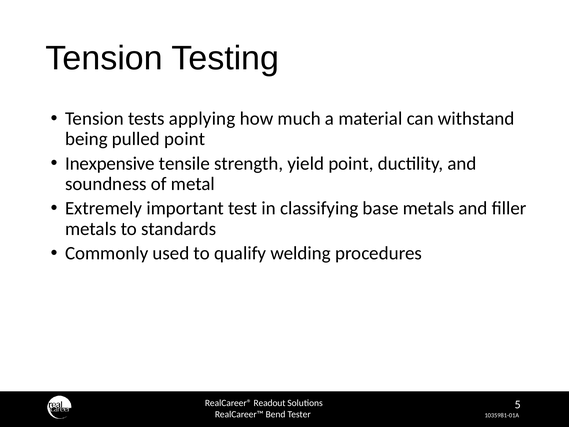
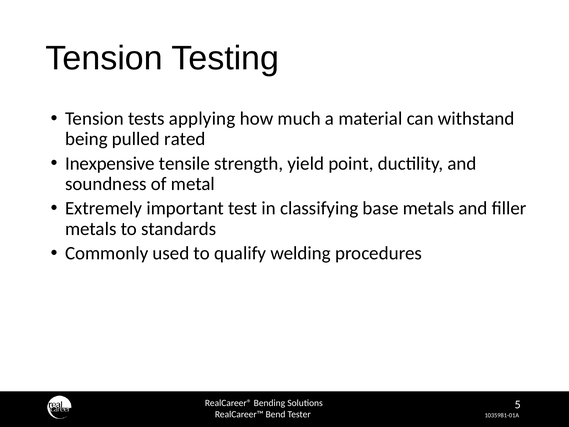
pulled point: point -> rated (185, 139)
Readout: Readout -> Bending (269, 403)
